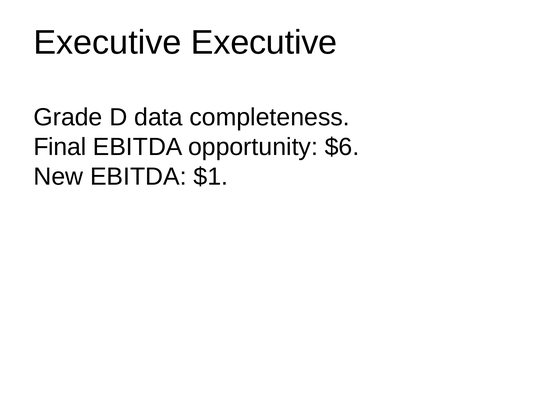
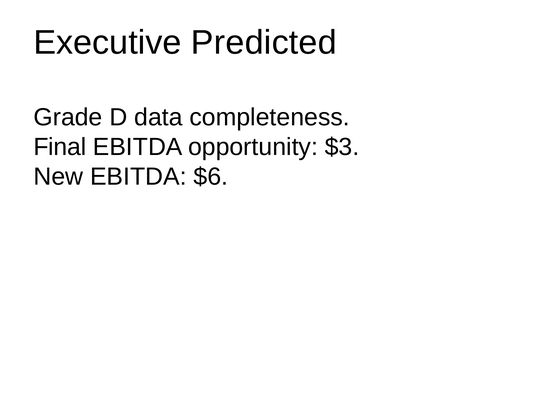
Executive Executive: Executive -> Predicted (264, 42)
$6: $6 -> $3 (342, 147)
$1: $1 -> $6 (211, 177)
